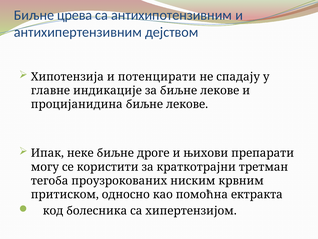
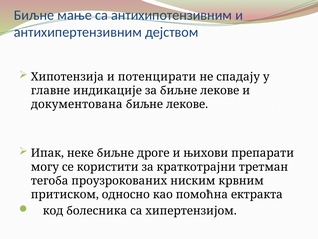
црева: црева -> мање (75, 15)
процијанидина: процијанидина -> документована (77, 104)
